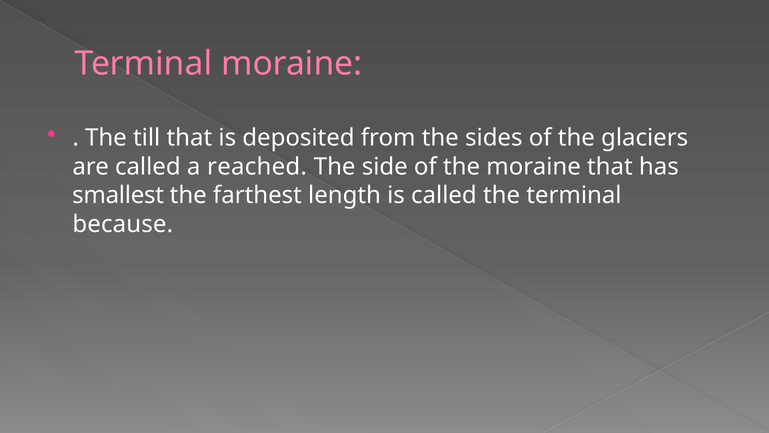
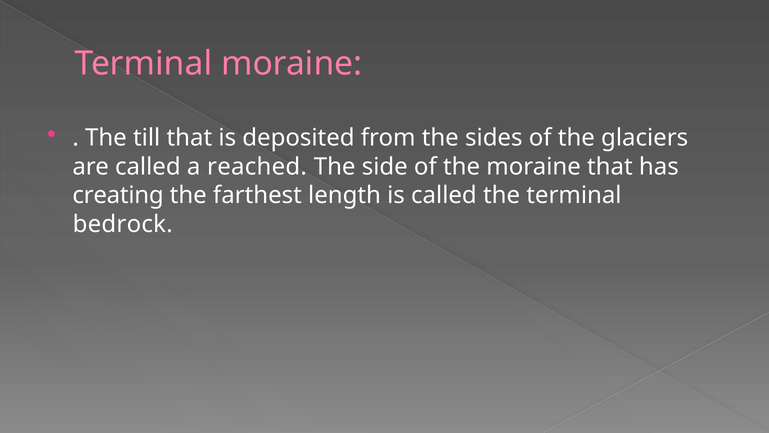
smallest: smallest -> creating (118, 195)
because: because -> bedrock (123, 224)
